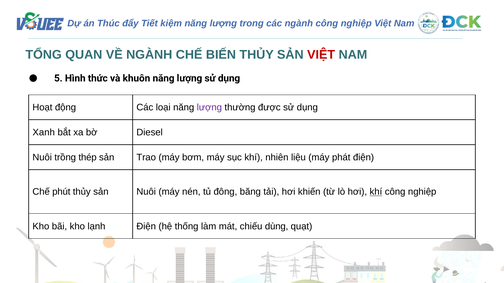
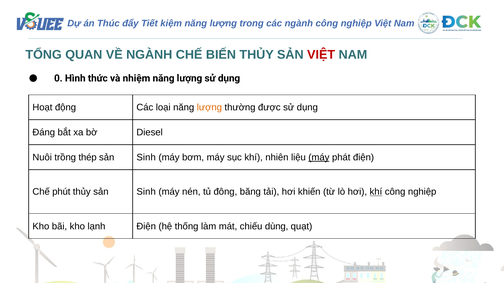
5: 5 -> 0 (58, 78)
khuôn: khuôn -> nhiệm (136, 78)
lượng colour: purple -> orange (209, 108)
Xanh: Xanh -> Đáng (44, 133)
Trao: Trao -> Sinh (146, 158)
máy underline: none -> present (319, 158)
thủy sản Nuôi: Nuôi -> Sinh (146, 192)
